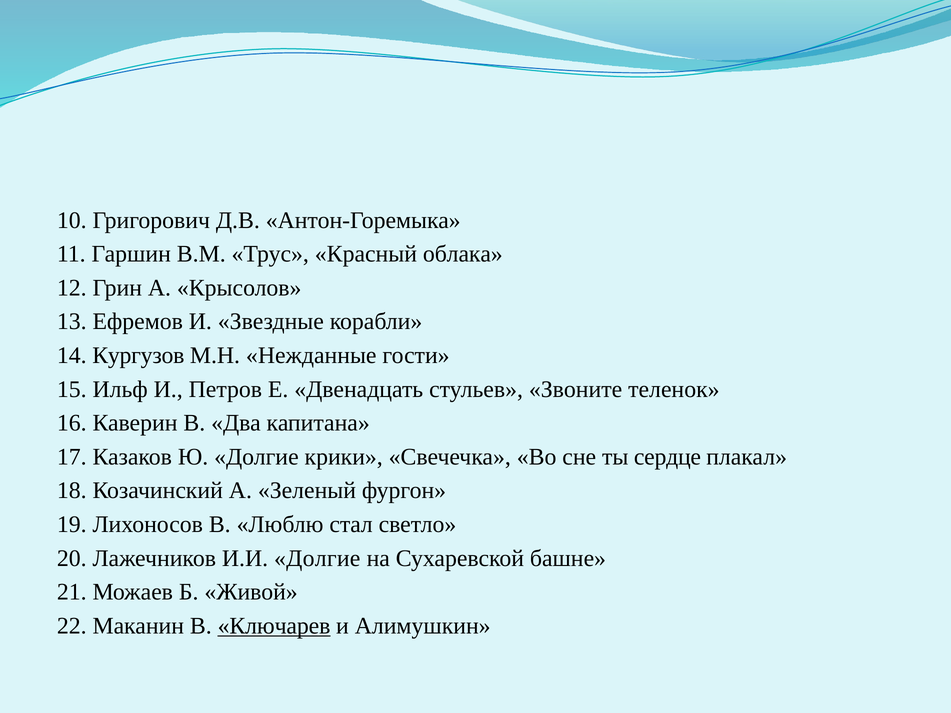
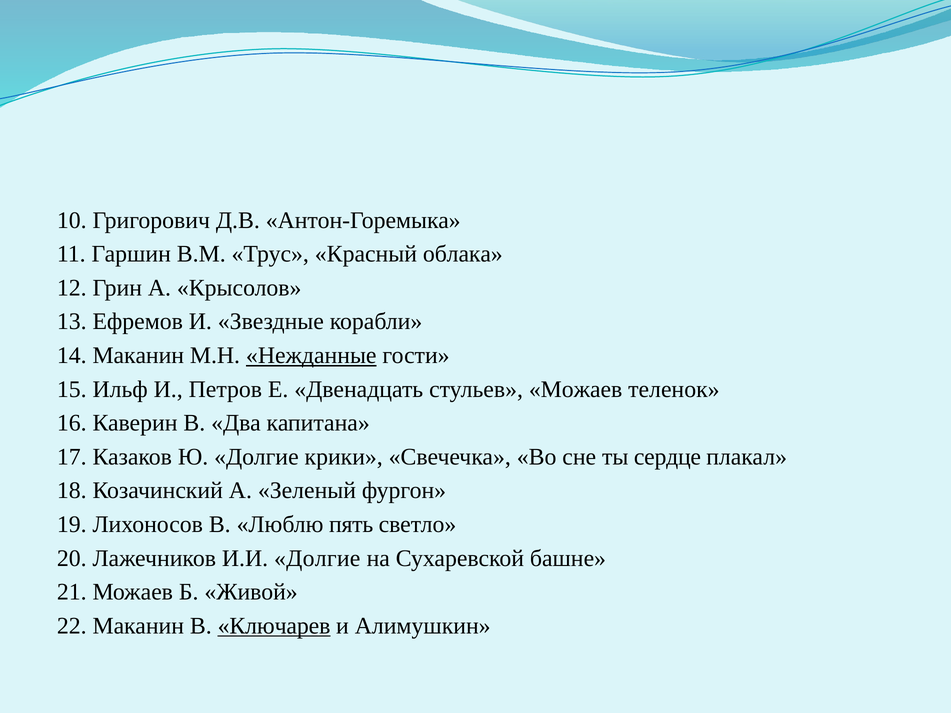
14 Кургузов: Кургузов -> Маканин (138, 356)
Нежданные underline: none -> present (311, 356)
стульев Звоните: Звоните -> Можаев (576, 389)
стал: стал -> пять (351, 525)
